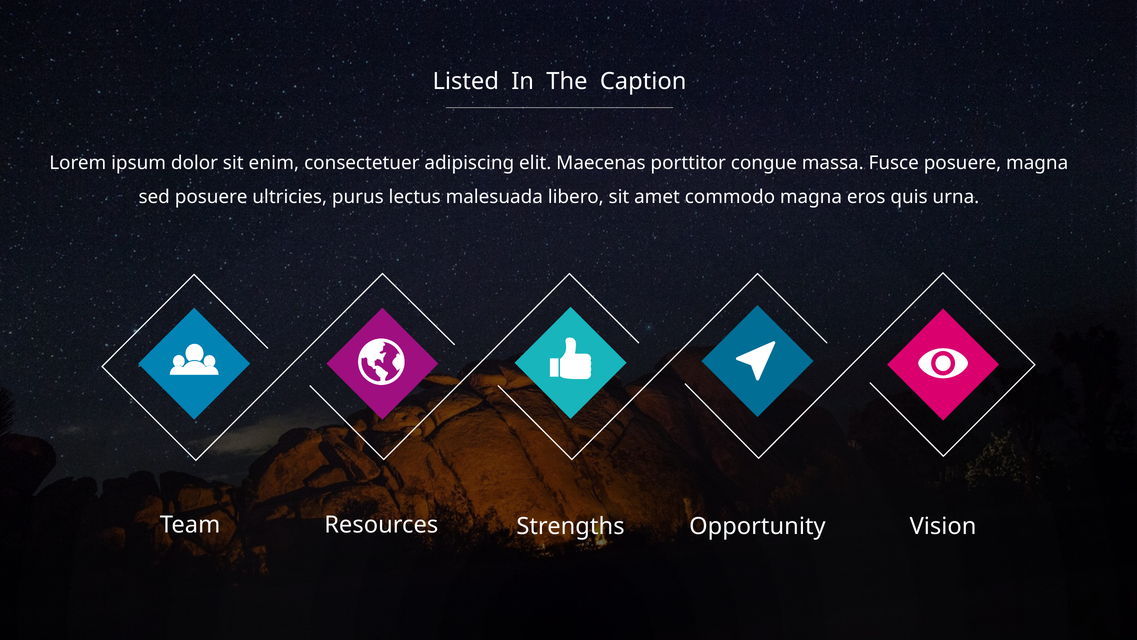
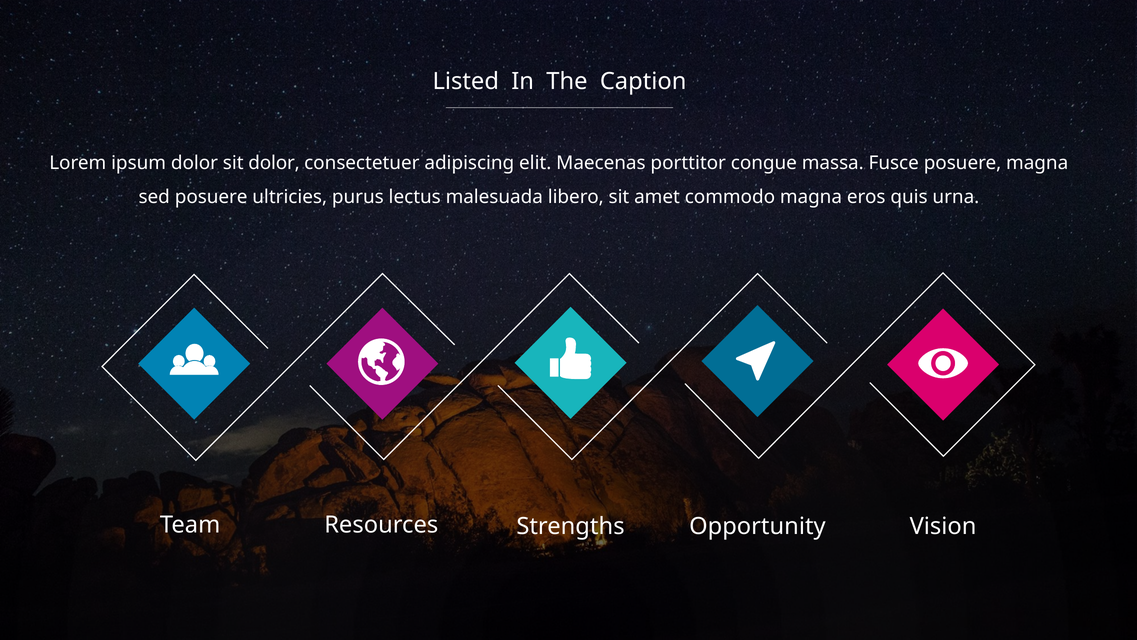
sit enim: enim -> dolor (274, 163)
